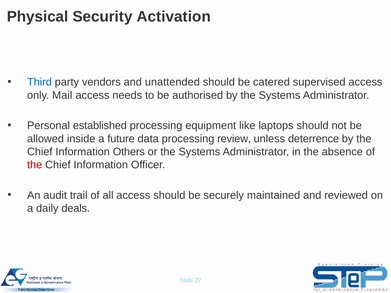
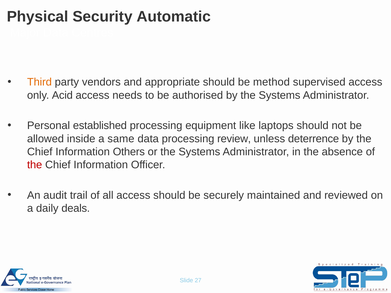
Activation: Activation -> Automatic (174, 17)
Third colour: blue -> orange (39, 82)
unattended: unattended -> appropriate (172, 82)
catered: catered -> method (271, 82)
Mail: Mail -> Acid (62, 95)
future: future -> same (121, 139)
